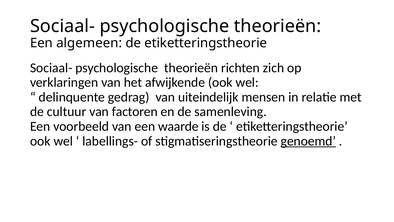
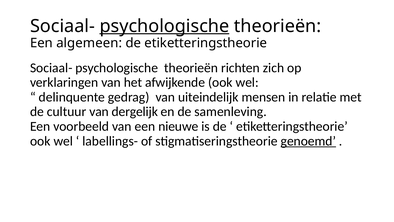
psychologische underline: none -> present (164, 26)
factoren: factoren -> dergelijk (135, 112)
waarde: waarde -> nieuwe (178, 126)
